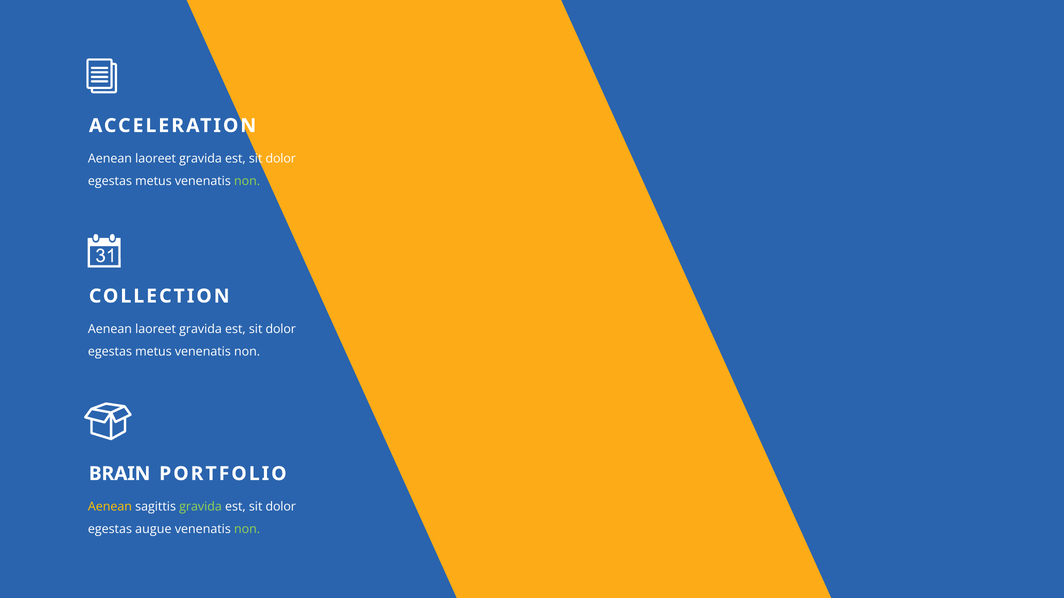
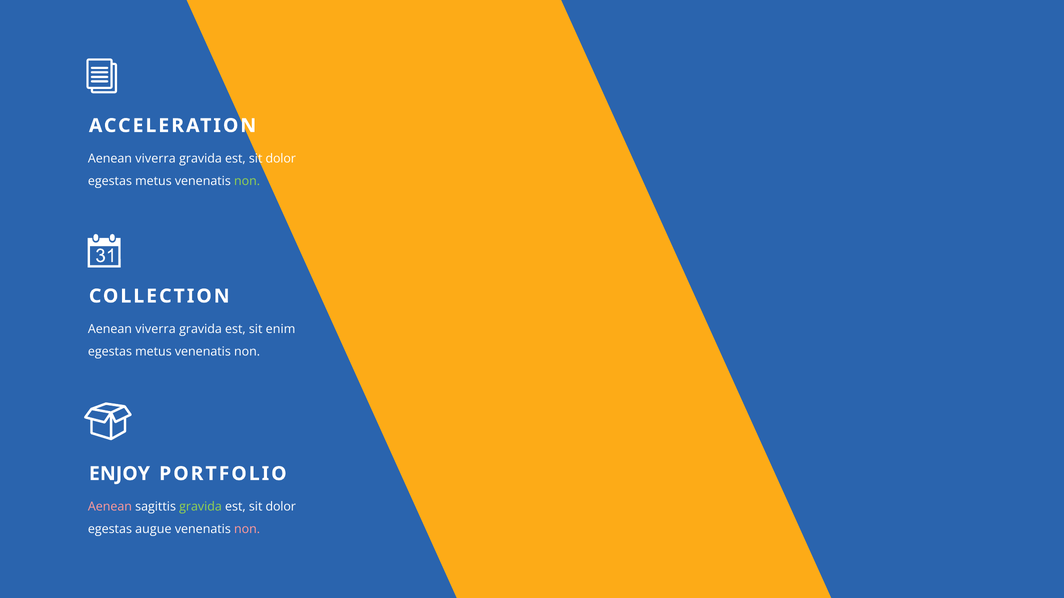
laoreet: laoreet -> viverra (156, 159)
laoreet: laoreet -> viverra (156, 329)
dolor: dolor -> enim (281, 329)
BRAIN: BRAIN -> ENJOY (119, 474)
Aenean colour: yellow -> pink (110, 507)
non colour: light green -> pink (247, 529)
